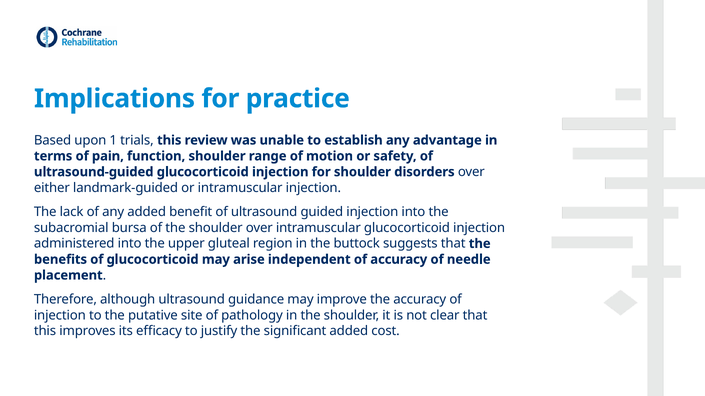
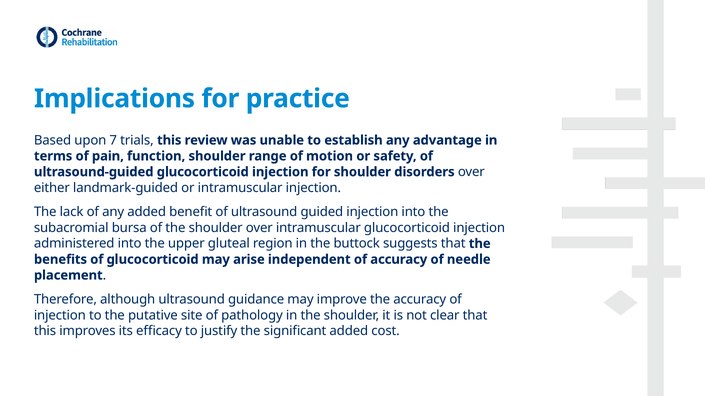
1: 1 -> 7 (113, 140)
